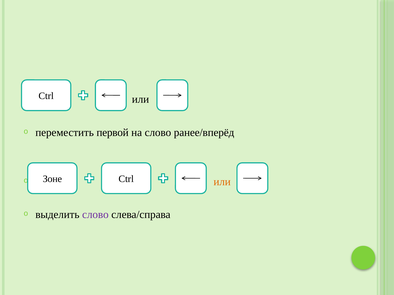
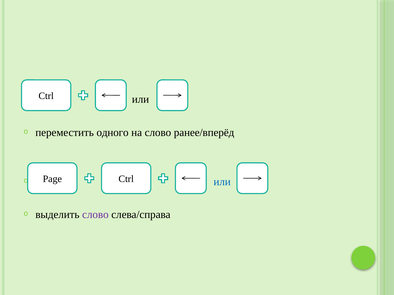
первой: первой -> одного (113, 133)
Зоне: Зоне -> Page (52, 179)
или colour: orange -> blue (222, 182)
